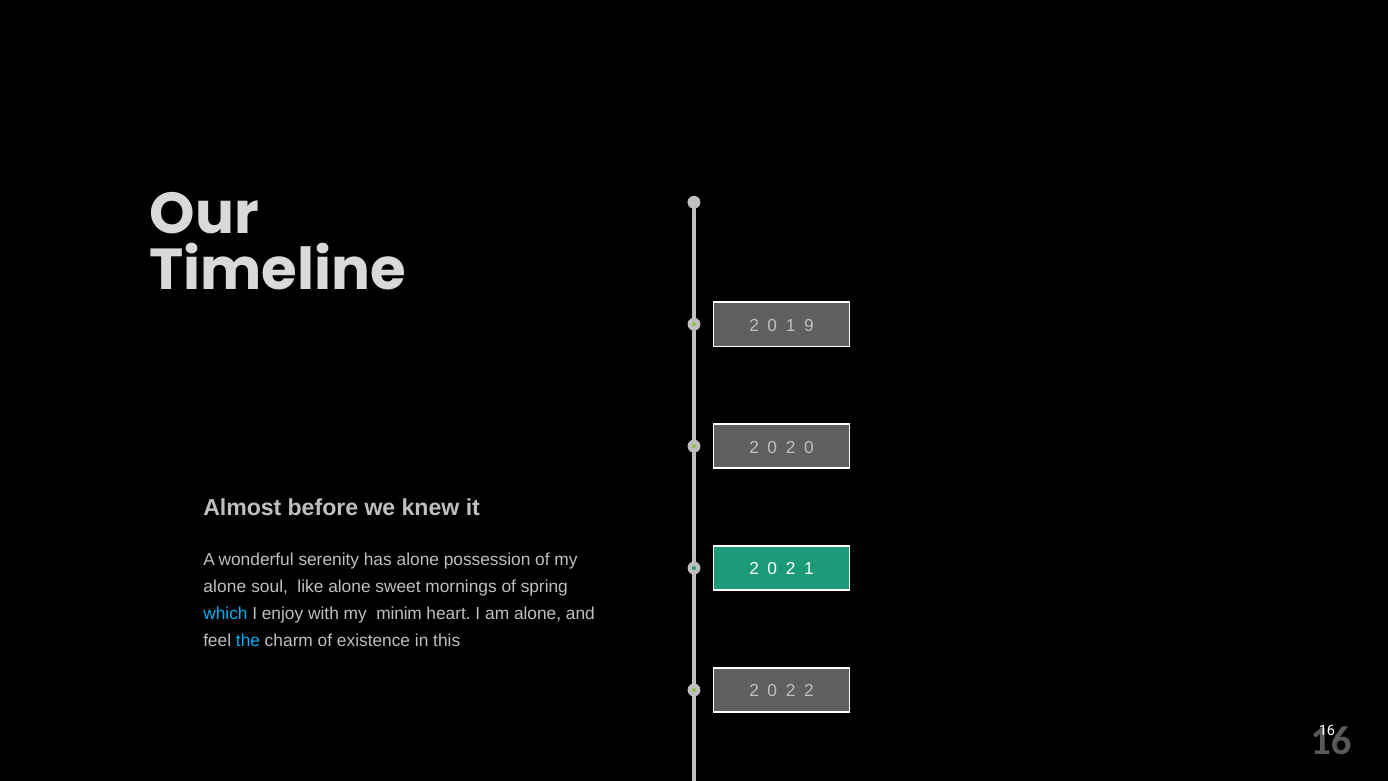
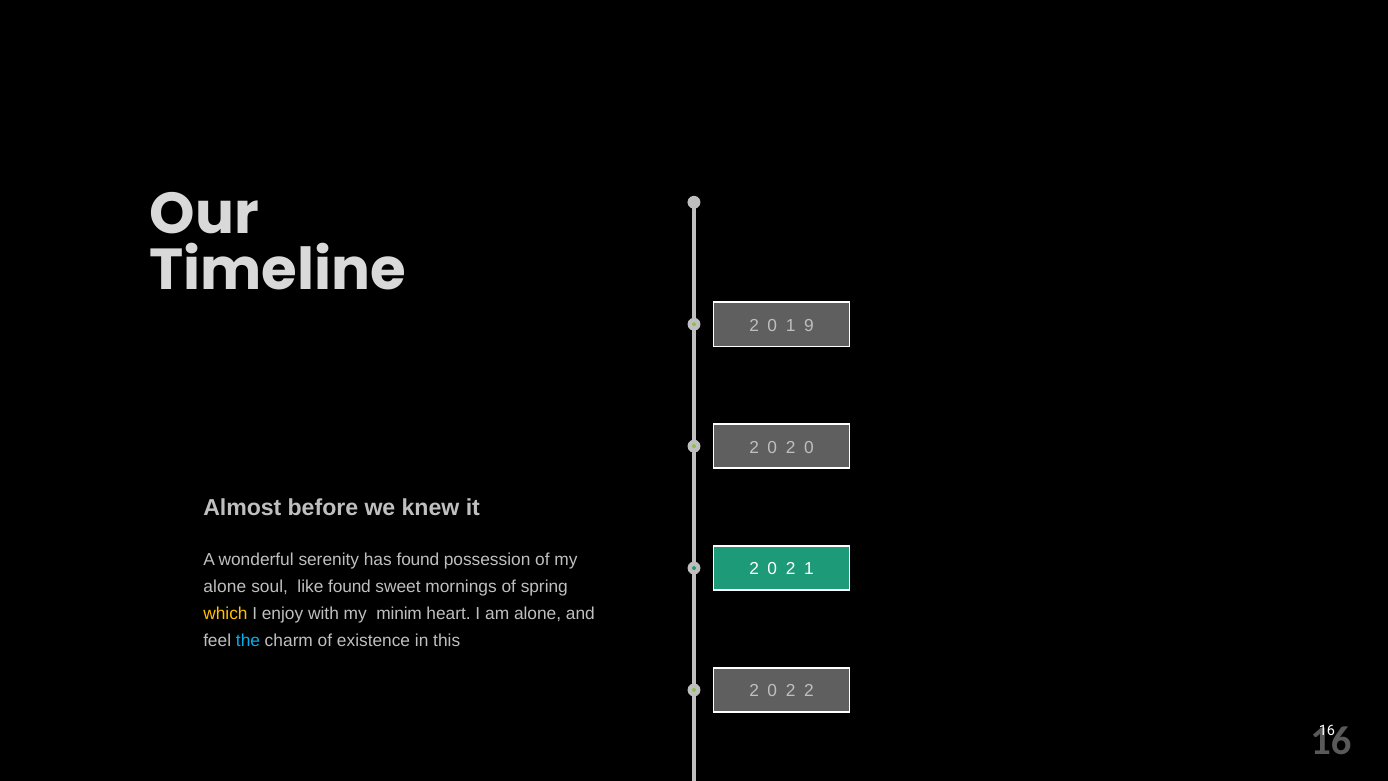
has alone: alone -> found (418, 559)
like alone: alone -> found (350, 586)
which colour: light blue -> yellow (225, 613)
